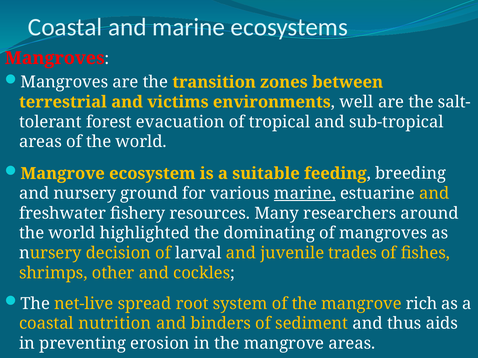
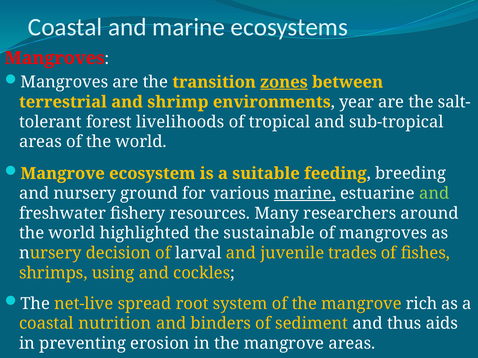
zones underline: none -> present (284, 82)
victims: victims -> shrimp (178, 102)
well: well -> year (357, 102)
evacuation: evacuation -> livelihoods (180, 122)
and colour: yellow -> light green (434, 194)
dominating: dominating -> sustainable (269, 233)
other: other -> using (113, 273)
